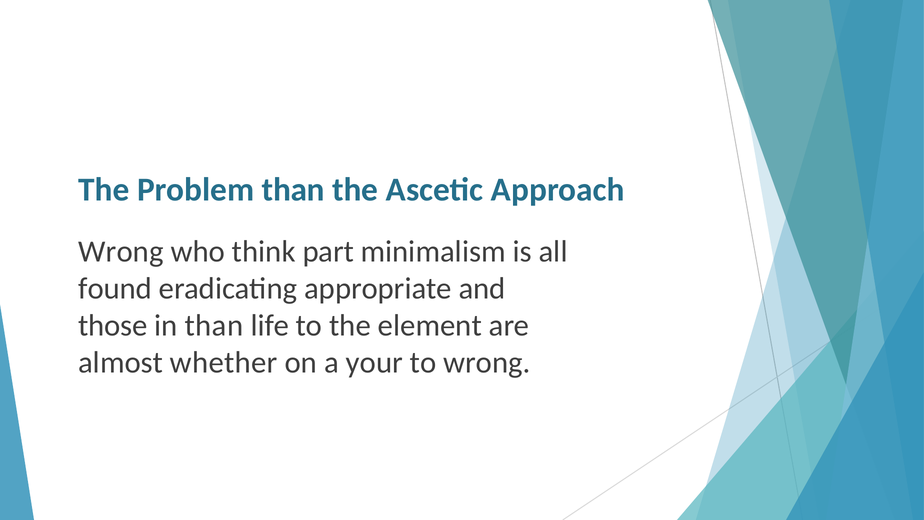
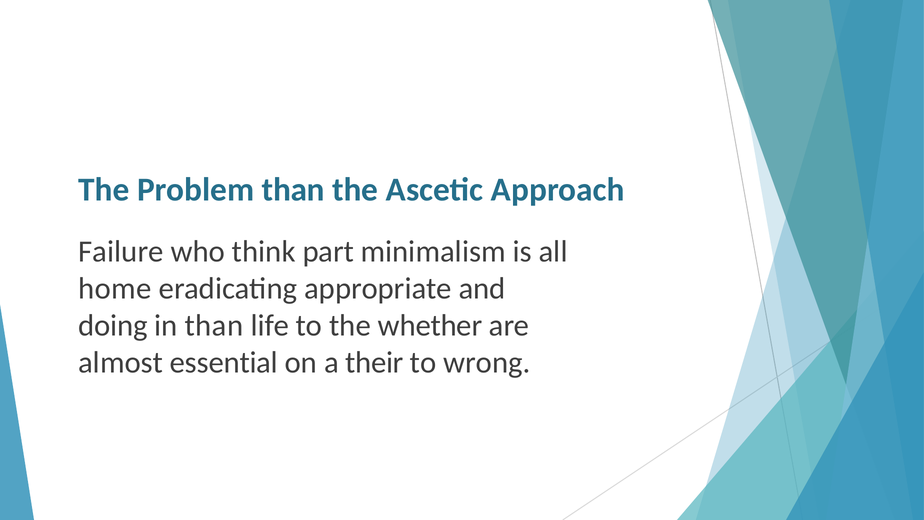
Wrong: Wrong -> Failure (121, 251)
found: found -> home (115, 288)
those: those -> doing (113, 325)
element: element -> whether (430, 325)
whether: whether -> essential (224, 362)
your: your -> their (375, 362)
